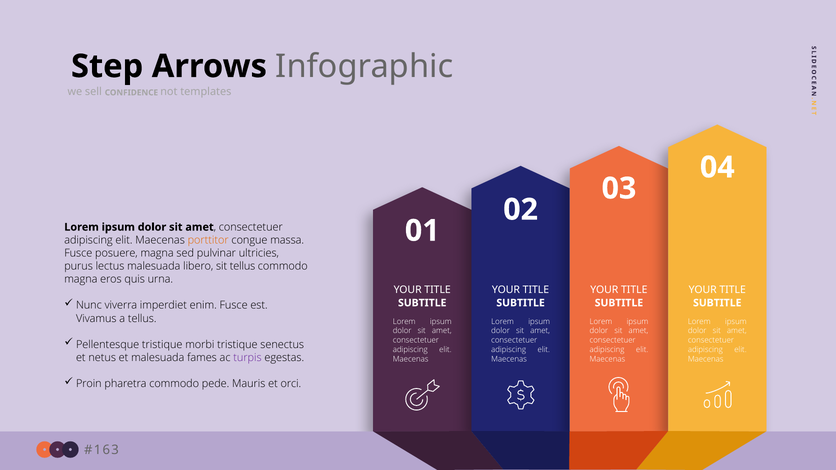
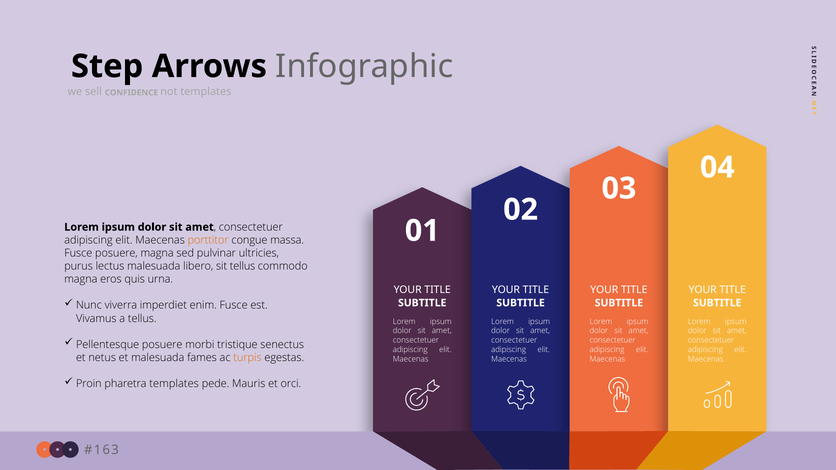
Pellentesque tristique: tristique -> posuere (162, 345)
turpis colour: purple -> orange (247, 358)
pharetra commodo: commodo -> templates (174, 384)
